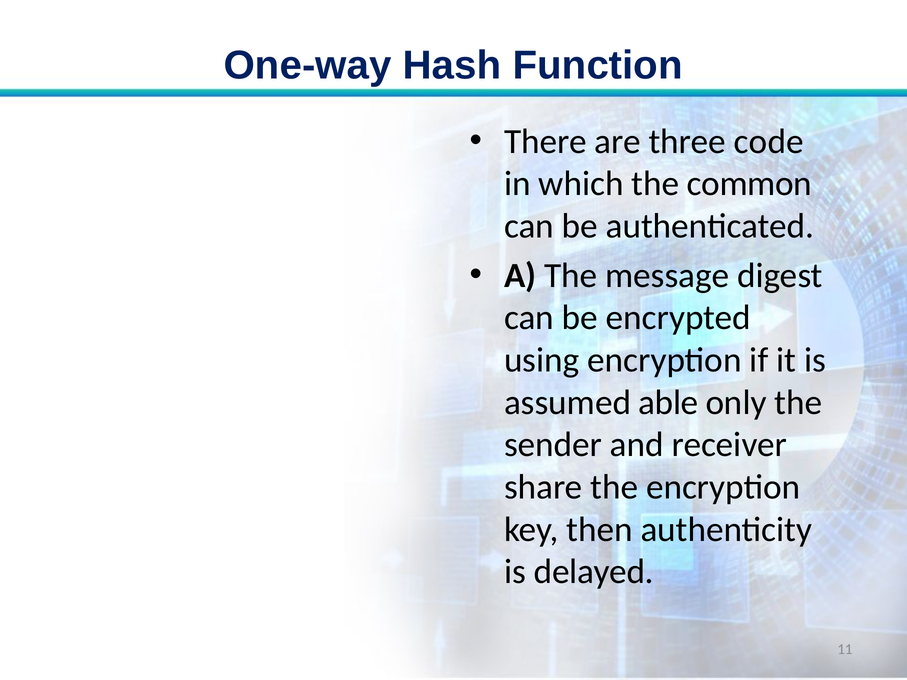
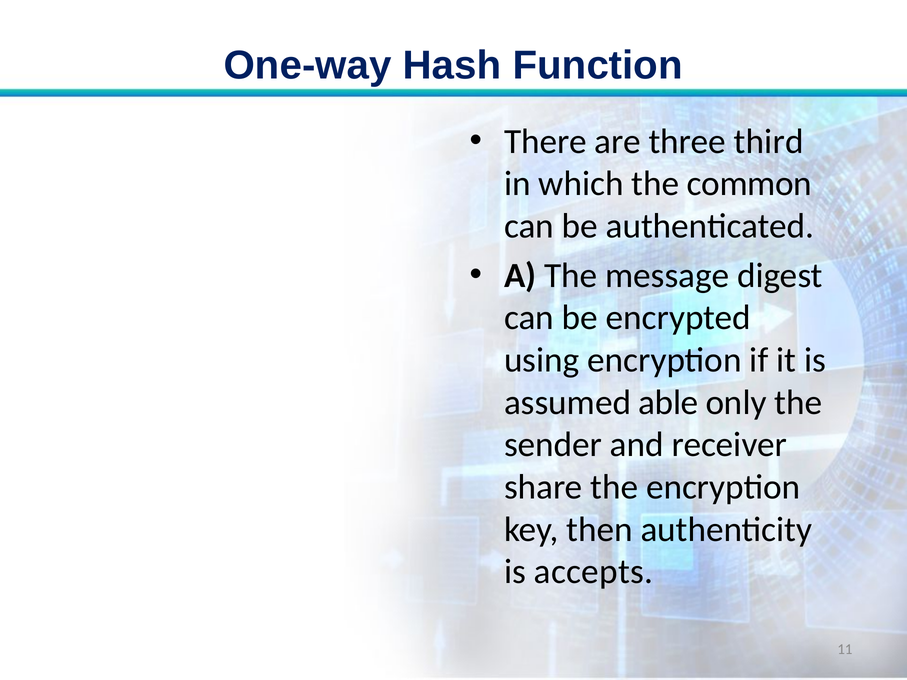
code: code -> third (769, 141)
delayed: delayed -> accepts (593, 572)
